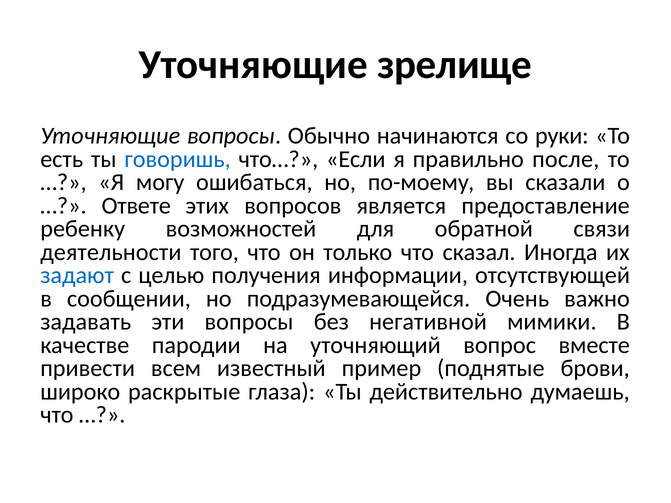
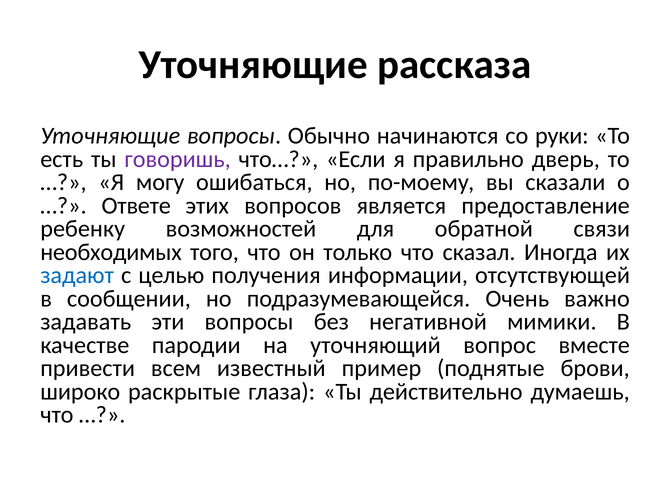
зрелище: зрелище -> рассказа (454, 65)
говоришь colour: blue -> purple (178, 159)
после: после -> дверь (566, 159)
деятельности: деятельности -> необходимых (111, 252)
